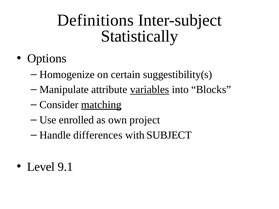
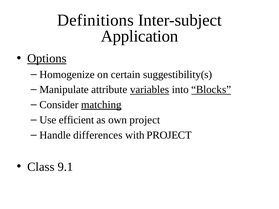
Statistically: Statistically -> Application (140, 36)
Options underline: none -> present (47, 59)
Blocks underline: none -> present (211, 90)
enrolled: enrolled -> efficient (76, 120)
with SUBJECT: SUBJECT -> PROJECT (169, 135)
Level: Level -> Class (41, 167)
